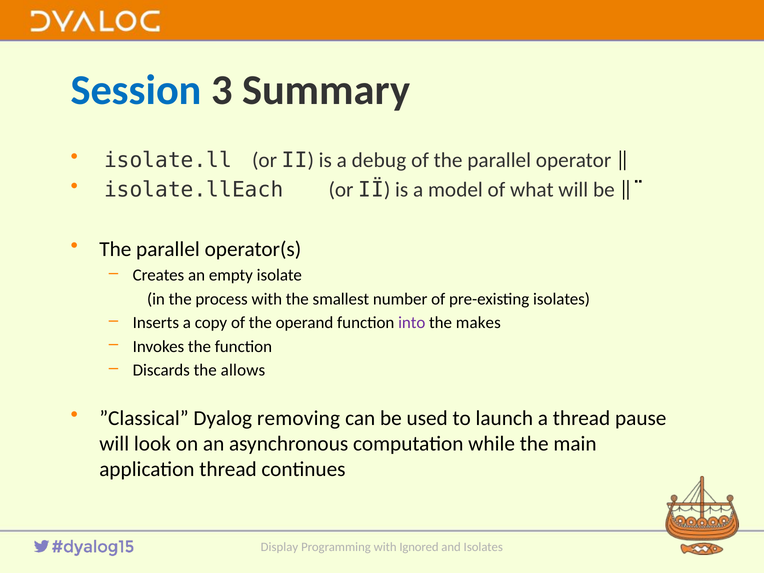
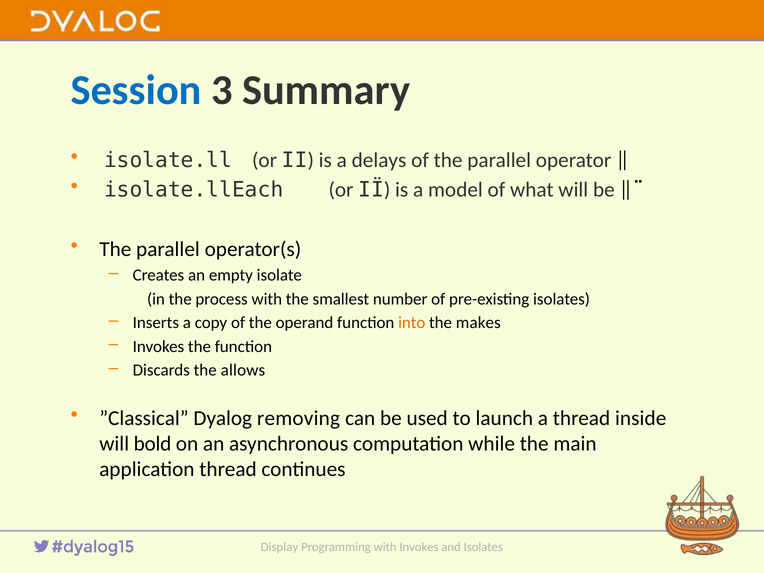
debug: debug -> delays (379, 160)
into colour: purple -> orange (412, 323)
pause: pause -> inside (641, 418)
look: look -> bold (153, 444)
with Ignored: Ignored -> Invokes (419, 547)
